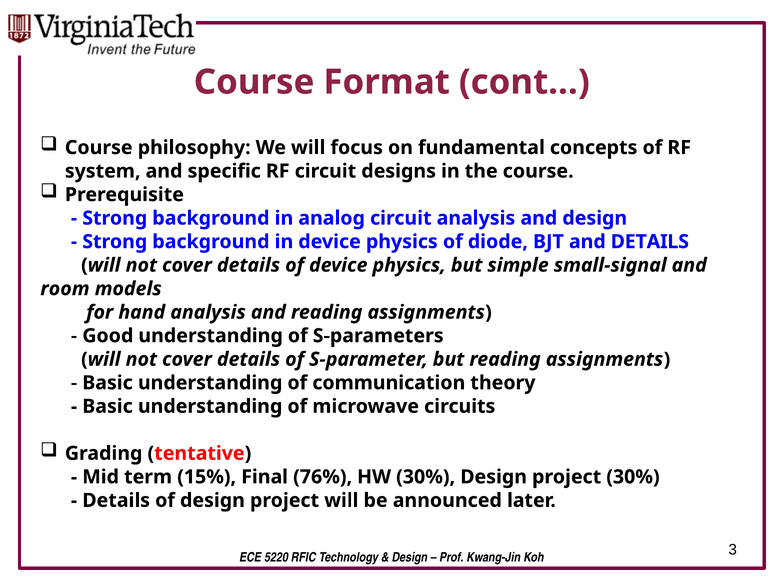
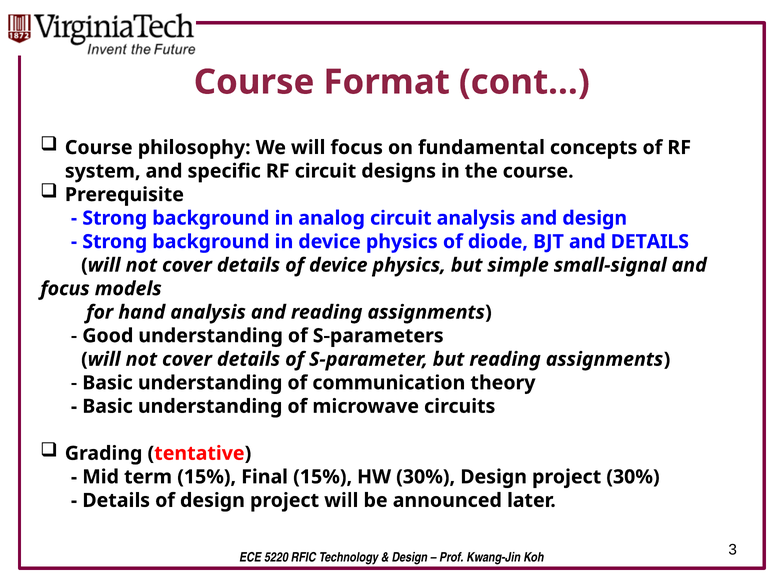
room: room -> focus (65, 289)
Final 76%: 76% -> 15% (323, 477)
